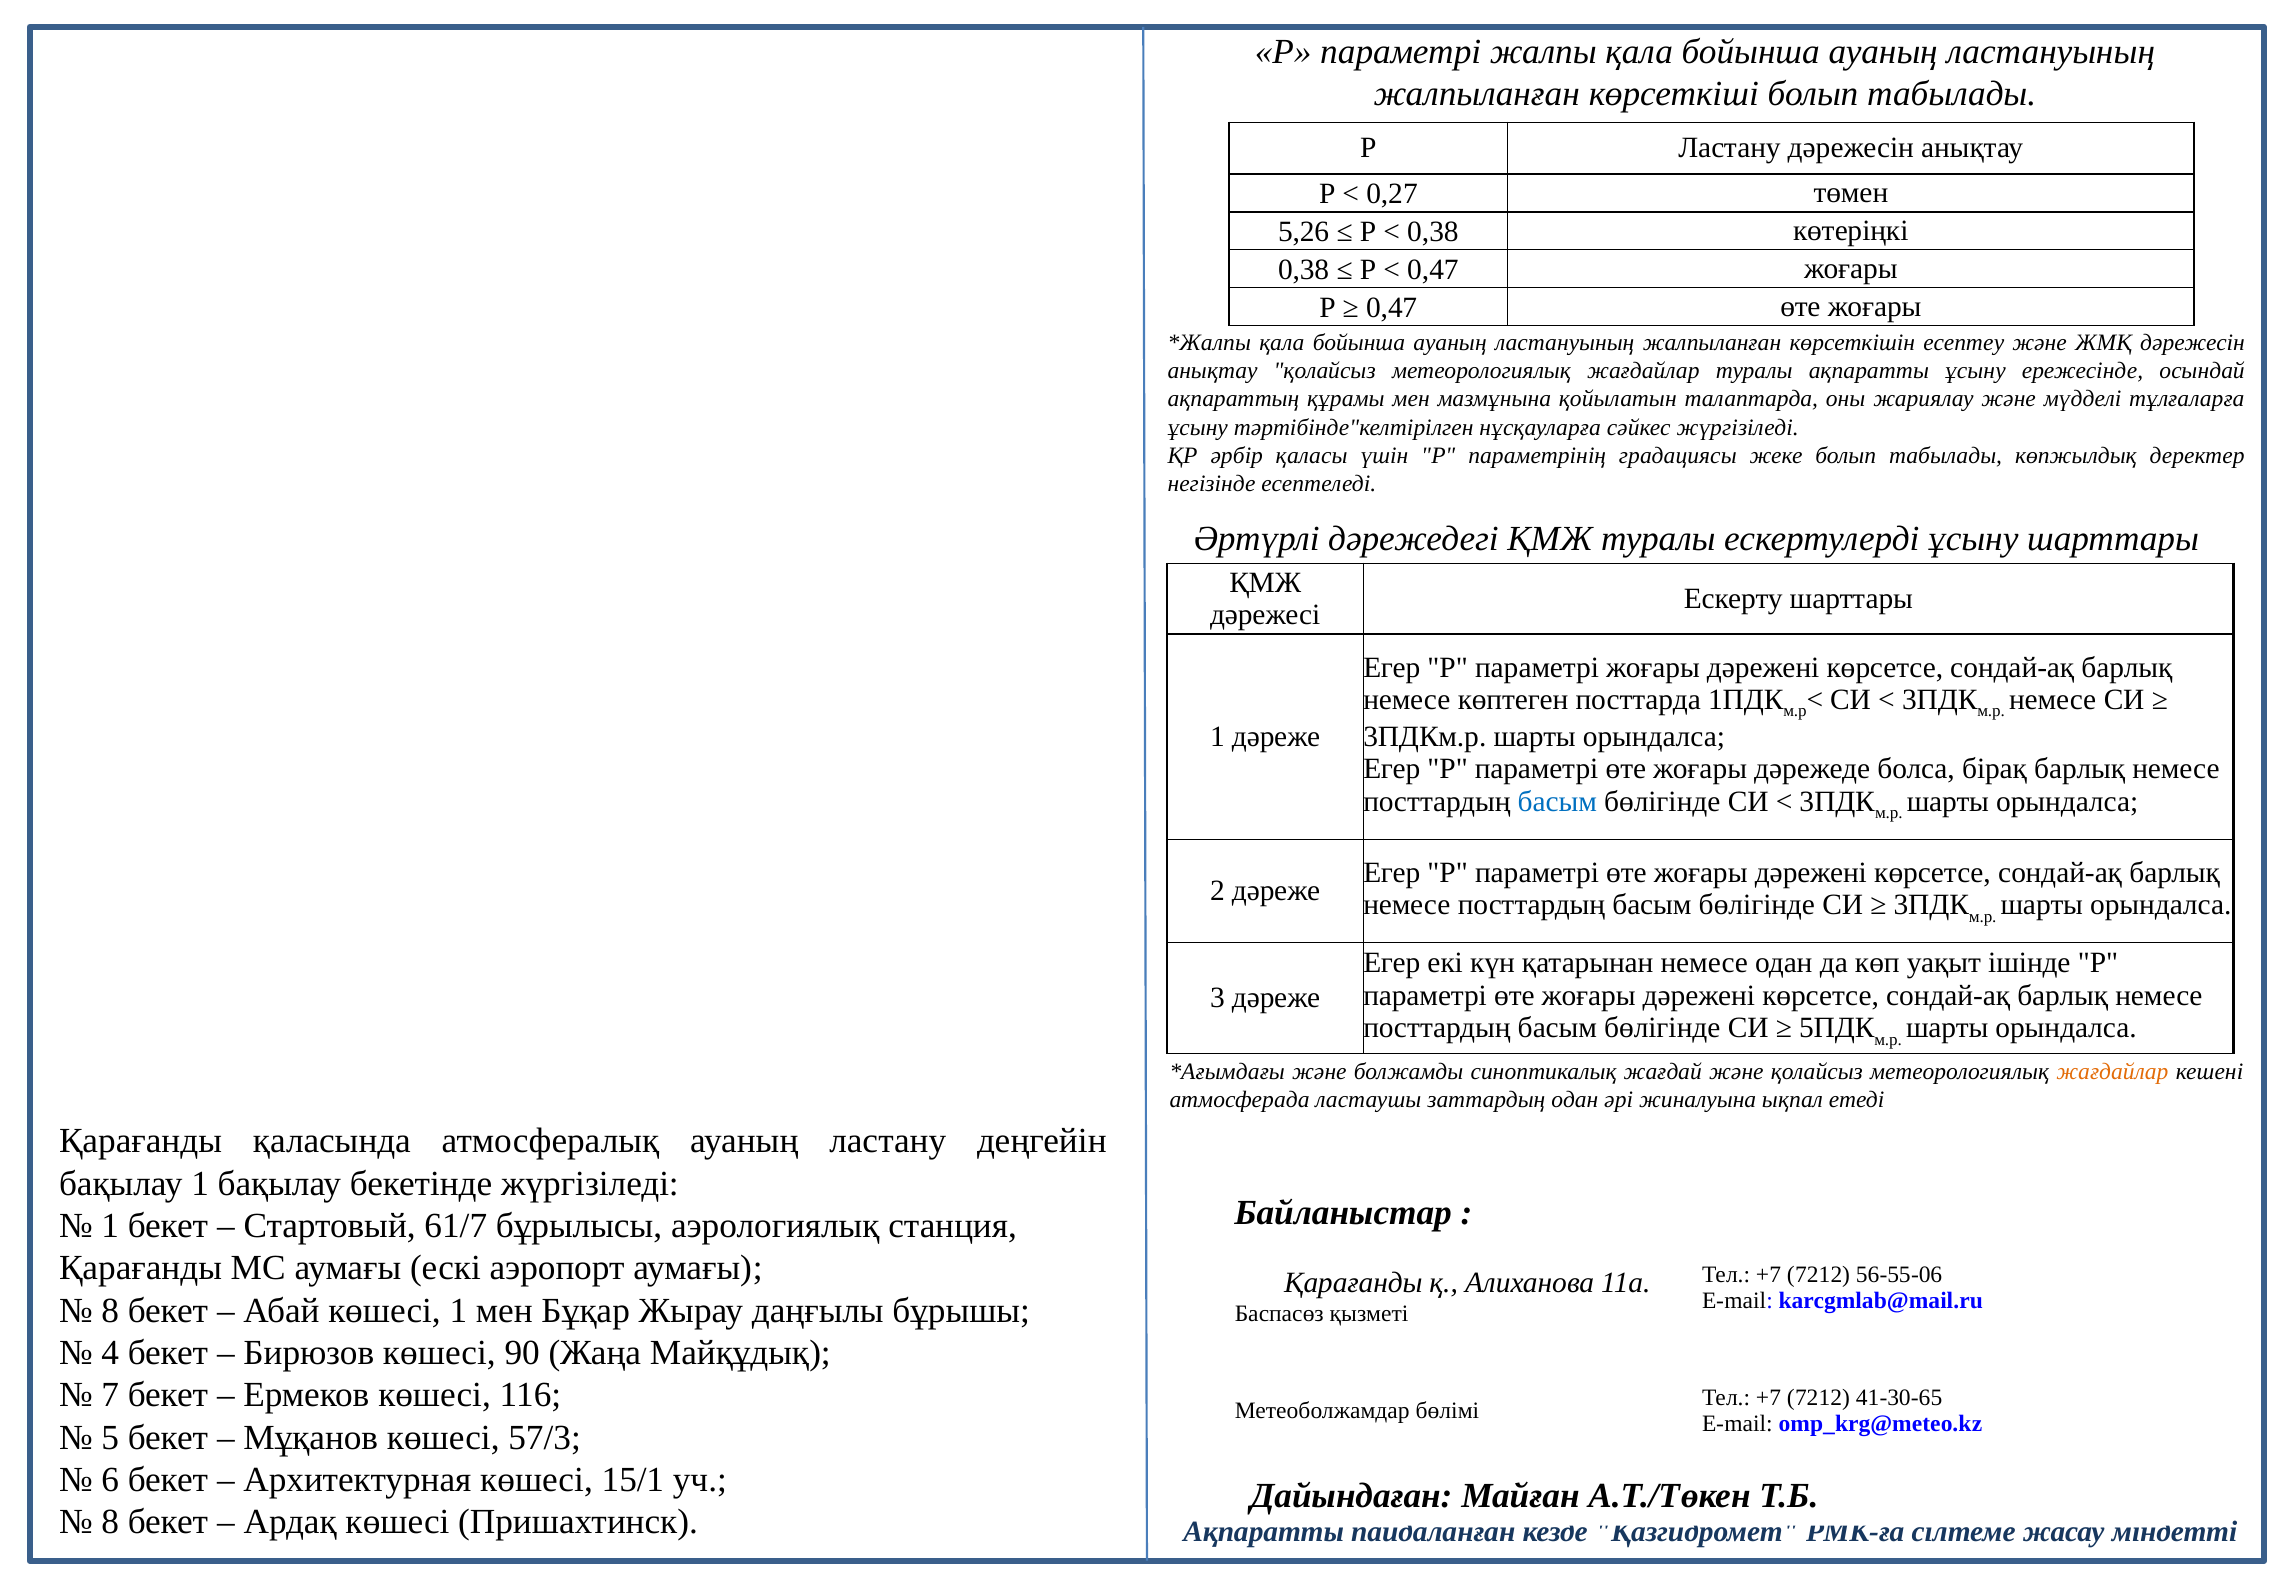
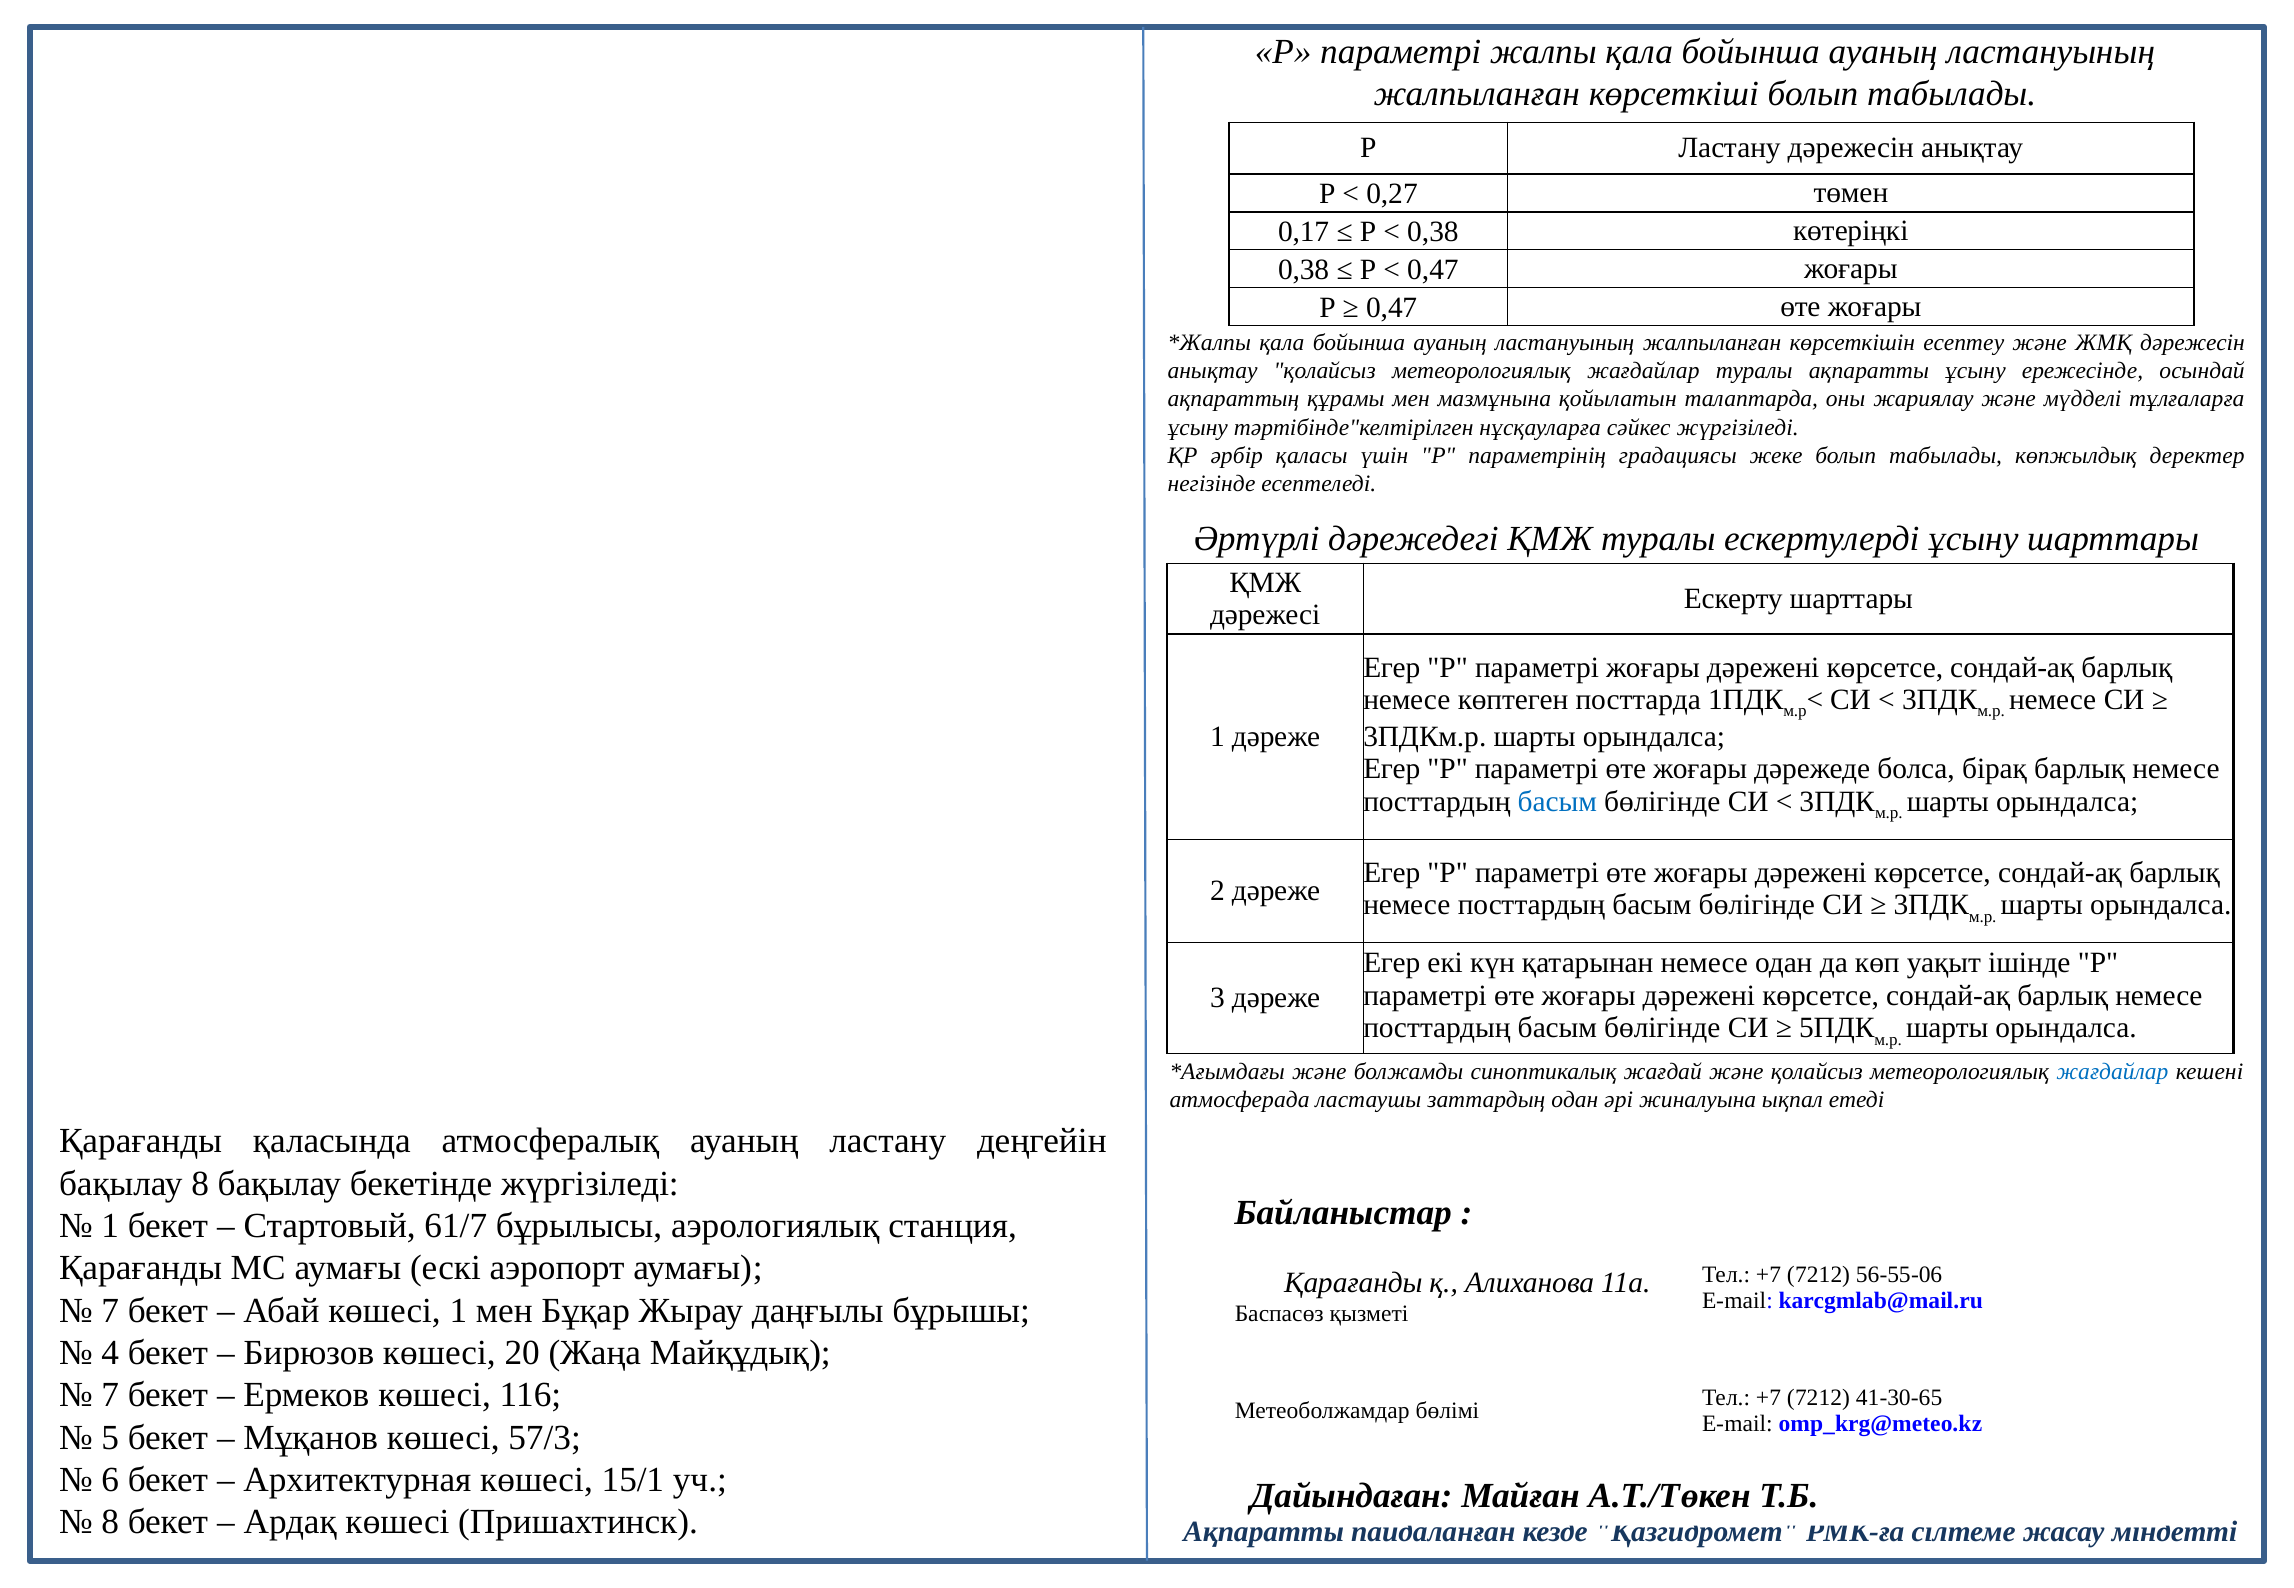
5,26: 5,26 -> 0,17 (1304, 232)
жағдайлар colour: orange -> blue (2112, 1072)
бақылау 1: 1 -> 8 (200, 1184)
8: 8 -> 7 (110, 1311)
90: 90 -> 20 (522, 1353)
